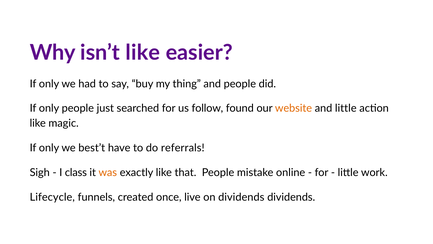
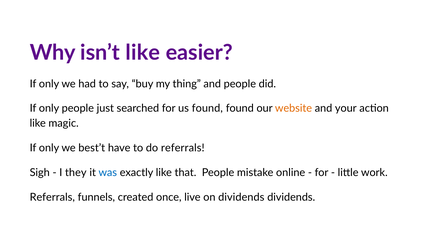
us follow: follow -> found (207, 108)
and little: little -> your (346, 108)
class: class -> they (76, 172)
was colour: orange -> blue (108, 172)
Lifecycle: Lifecycle -> Referrals (52, 197)
